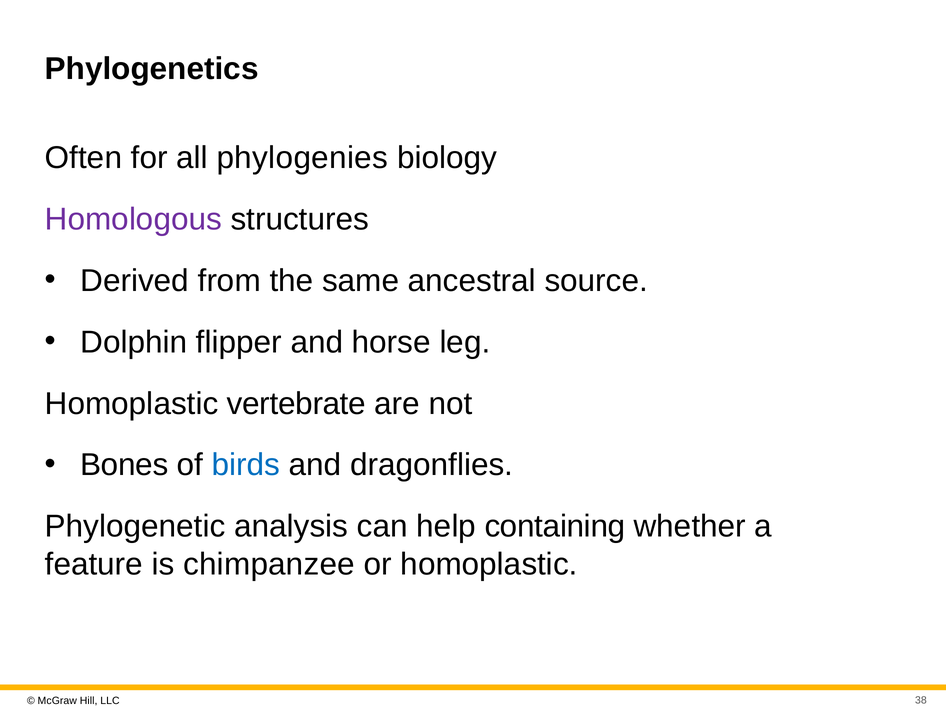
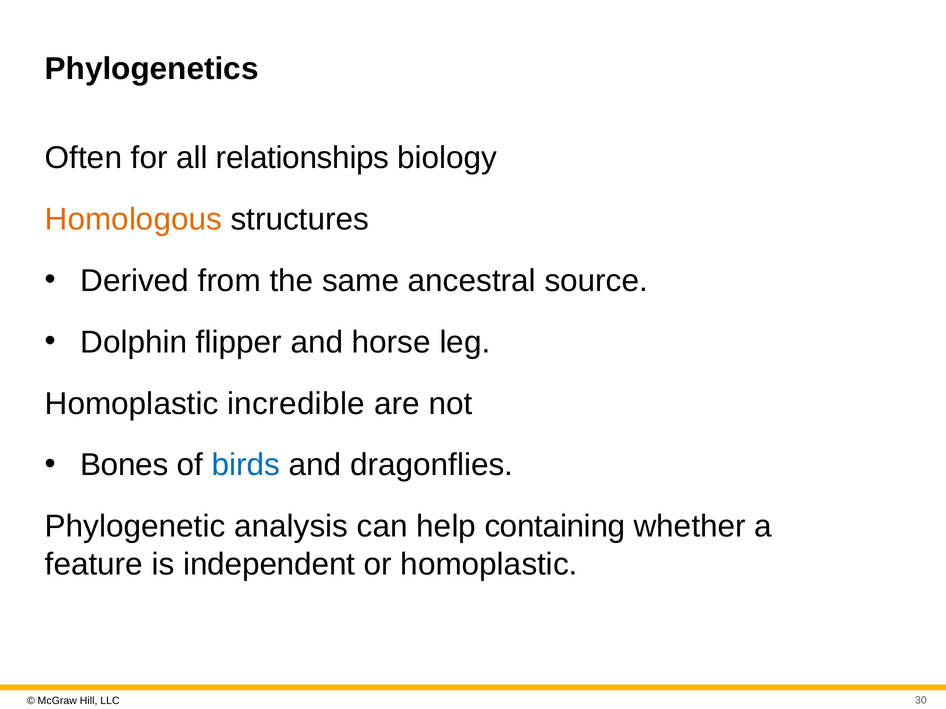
phylogenies: phylogenies -> relationships (303, 158)
Homologous colour: purple -> orange (133, 219)
vertebrate: vertebrate -> incredible (296, 404)
chimpanzee: chimpanzee -> independent (269, 565)
38: 38 -> 30 (921, 701)
